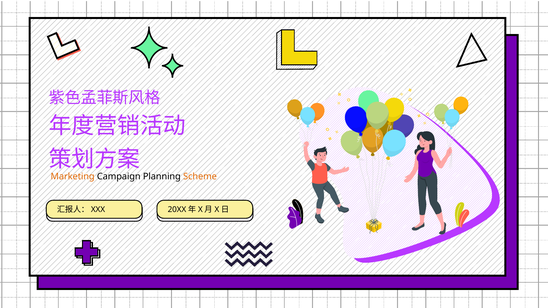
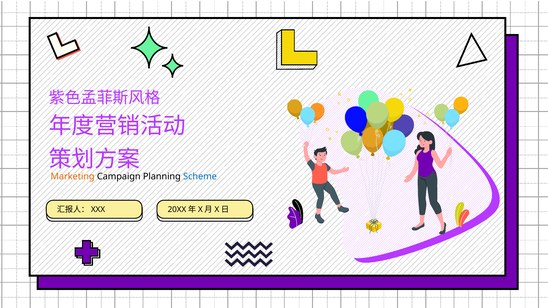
Scheme colour: orange -> blue (200, 177)
